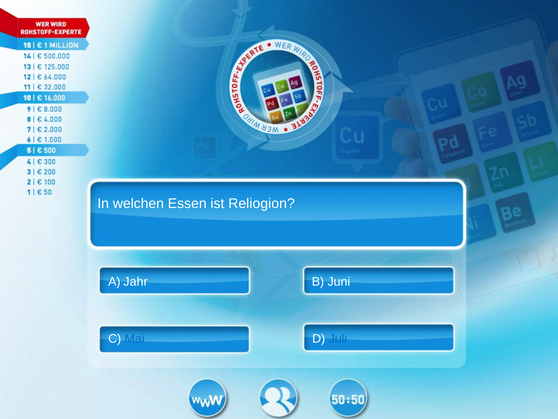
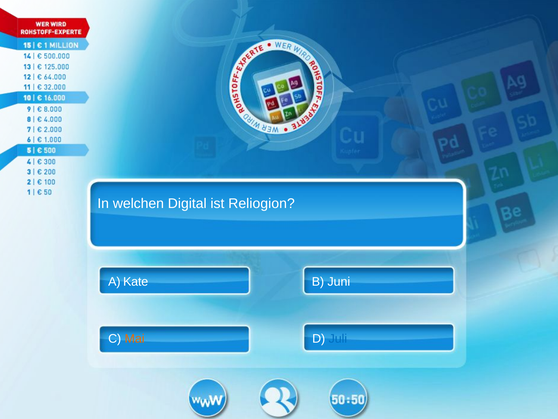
Essen: Essen -> Digital (187, 203)
Jahr: Jahr -> Kate (136, 281)
Mai colour: blue -> orange (135, 338)
